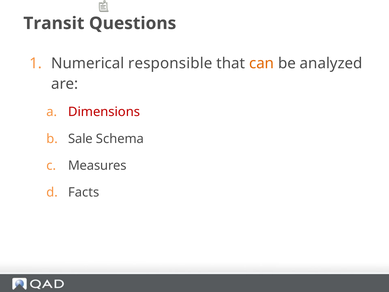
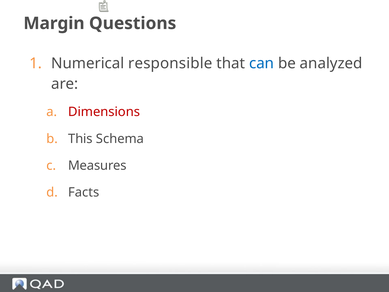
Transit: Transit -> Margin (54, 23)
can colour: orange -> blue (262, 63)
Sale: Sale -> This (80, 139)
